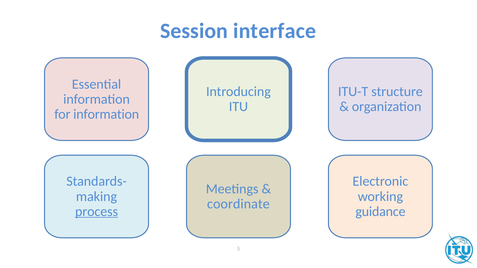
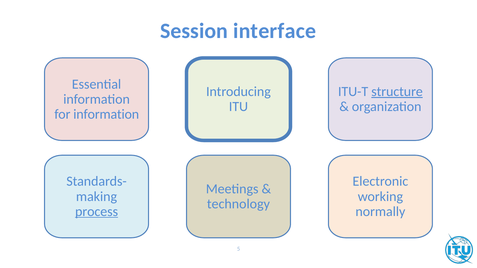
structure underline: none -> present (397, 92)
coordinate: coordinate -> technology (238, 204)
guidance: guidance -> normally (380, 212)
